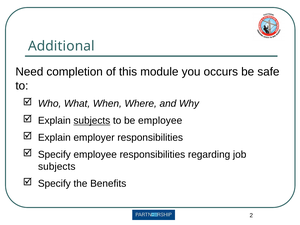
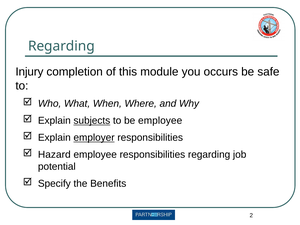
Additional: Additional -> Regarding (61, 46)
Need: Need -> Injury (29, 72)
employer underline: none -> present (94, 138)
Specify: Specify -> Hazard (54, 155)
subjects: subjects -> potential (57, 167)
